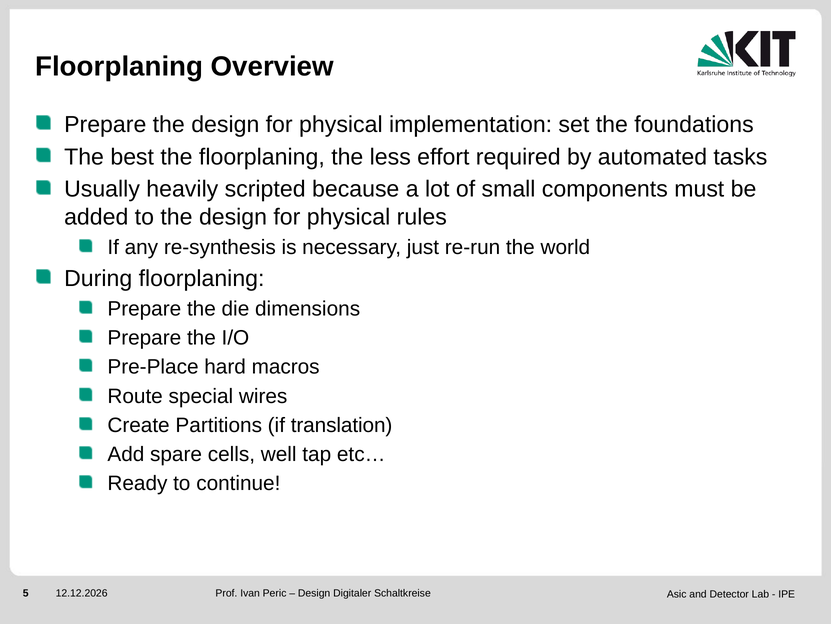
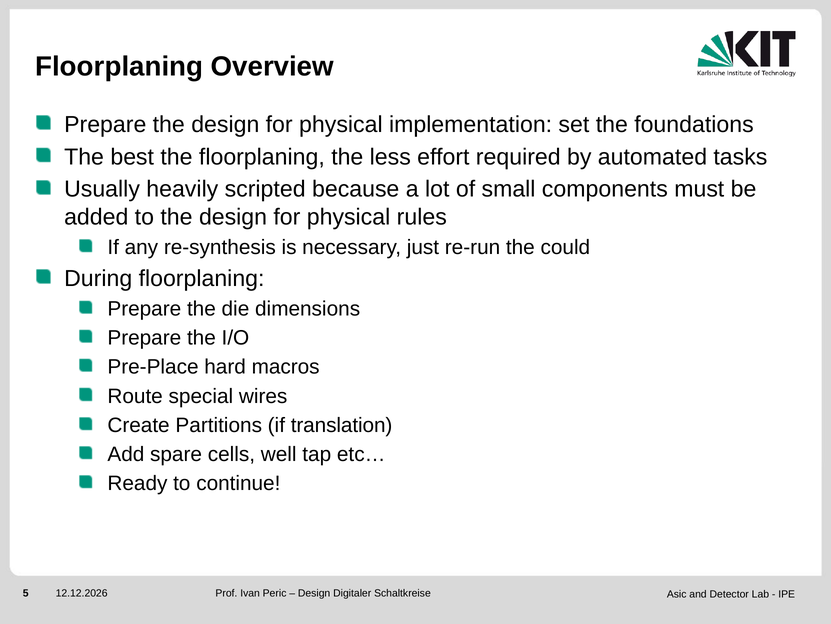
world: world -> could (565, 247)
